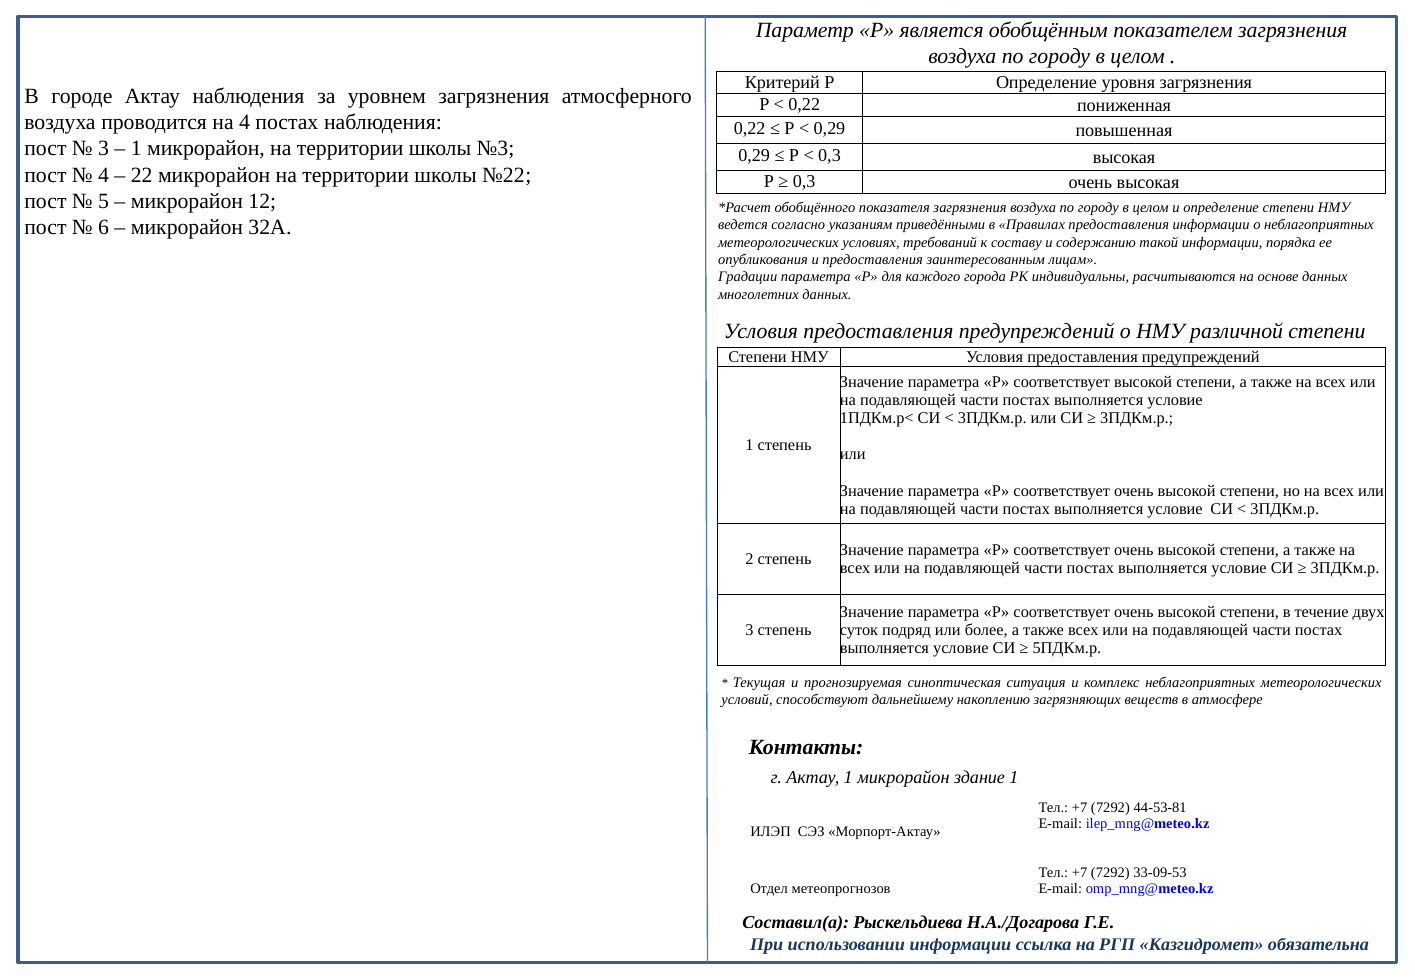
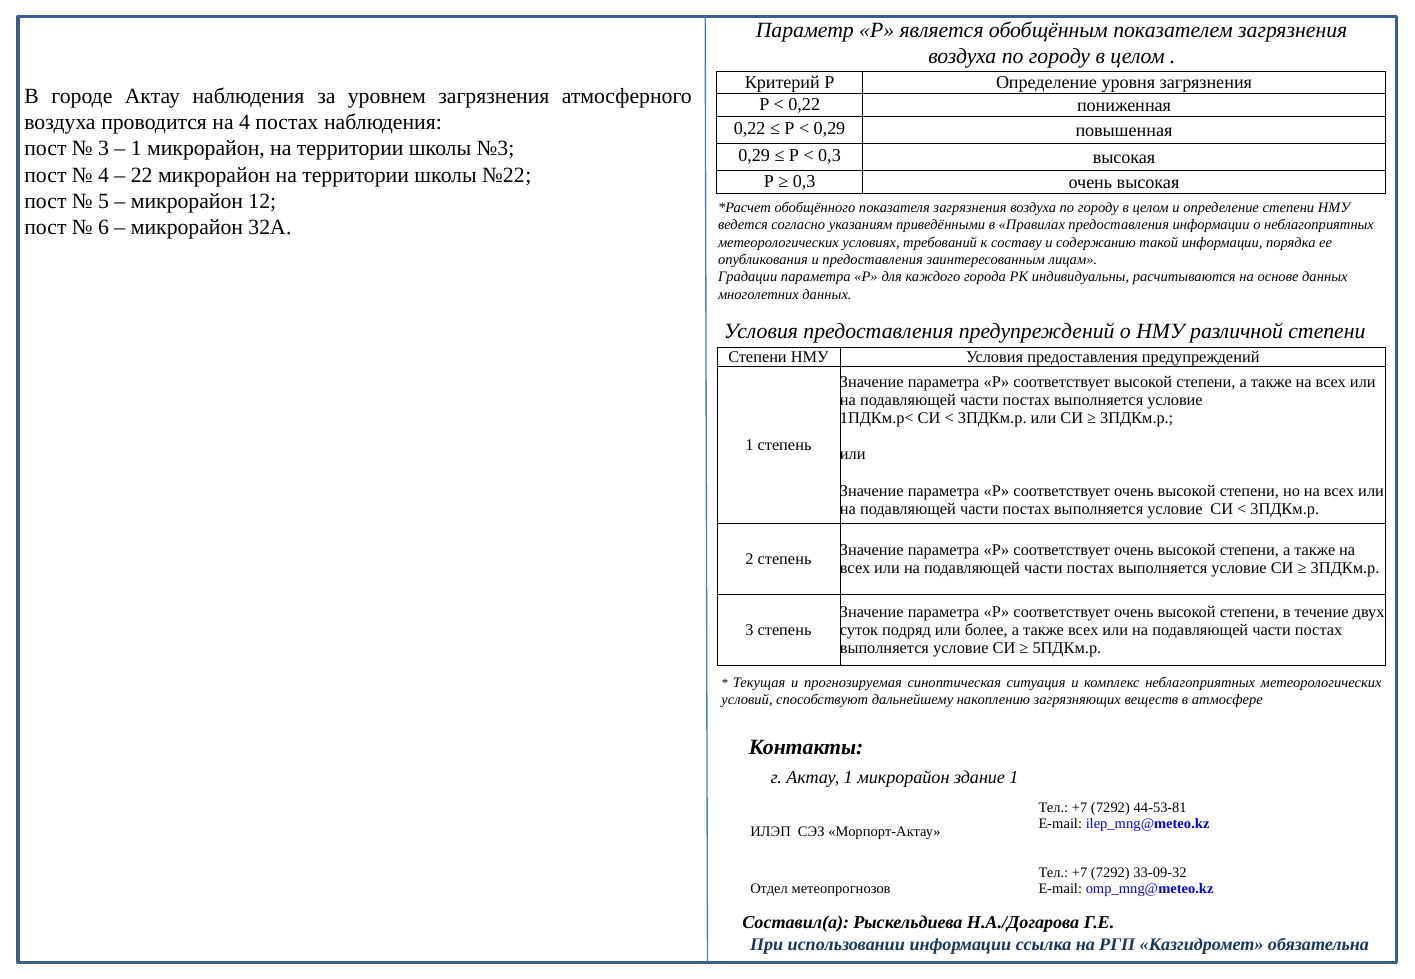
33-09-53: 33-09-53 -> 33-09-32 (1160, 873)
